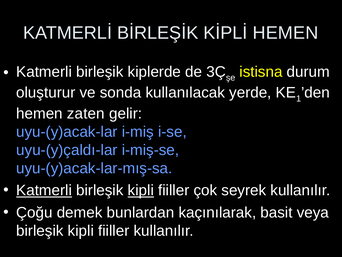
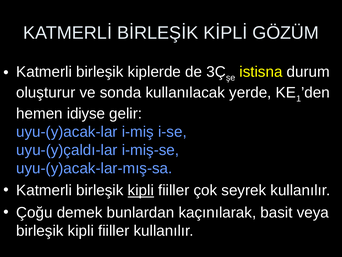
KİPLİ HEMEN: HEMEN -> GÖZÜM (286, 33)
zaten: zaten -> idiyse (86, 113)
Katmerli underline: present -> none (44, 190)
